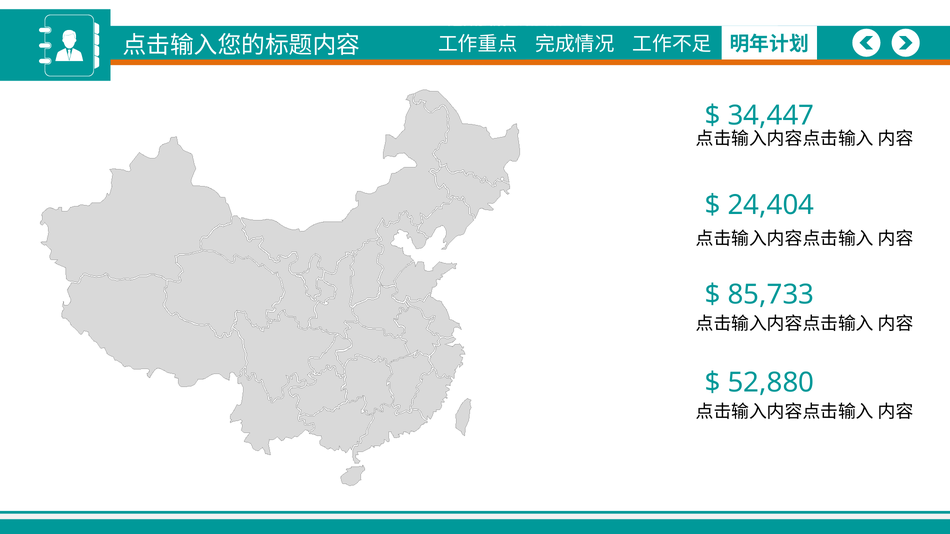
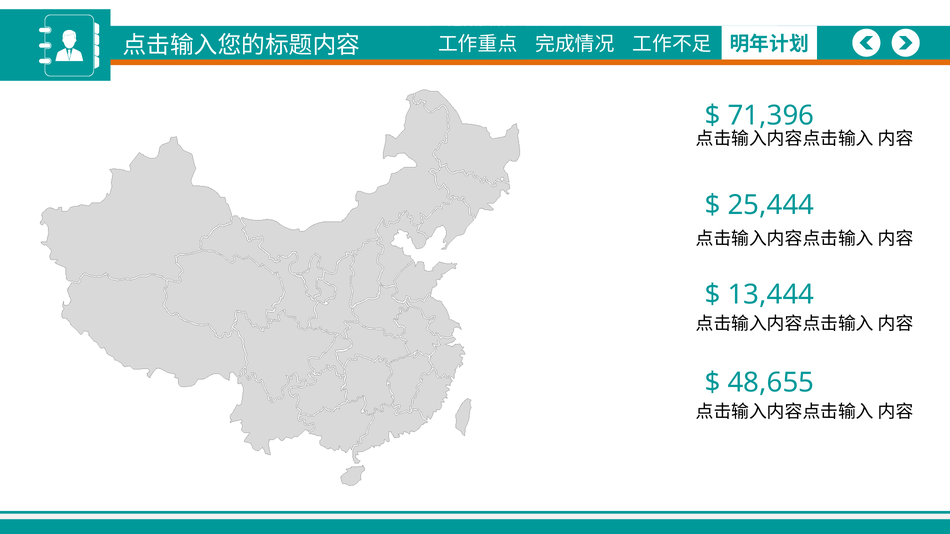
34,447: 34,447 -> 71,396 (771, 116)
24,404: 24,404 -> 25,444 (771, 205)
85,733: 85,733 -> 13,444 (771, 295)
52,880: 52,880 -> 48,655 (771, 383)
